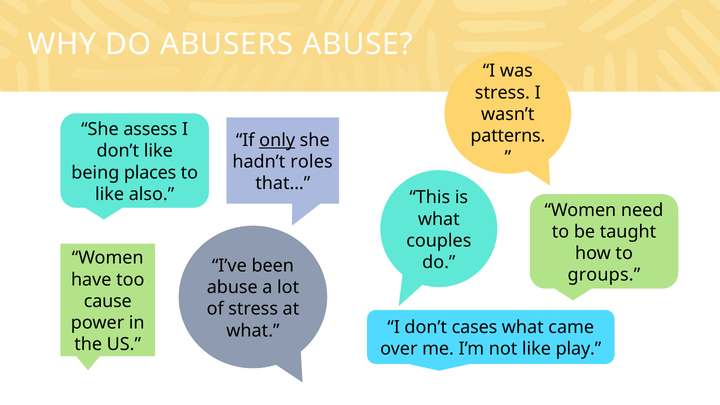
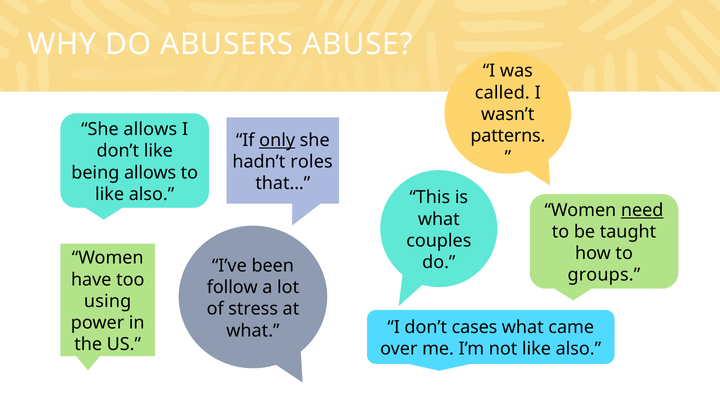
stress: stress -> called (502, 93)
She assess: assess -> allows (150, 129)
being places: places -> allows (150, 173)
need underline: none -> present (642, 210)
abuse: abuse -> follow (232, 287)
cause: cause -> using (108, 301)
not like play: play -> also (578, 349)
